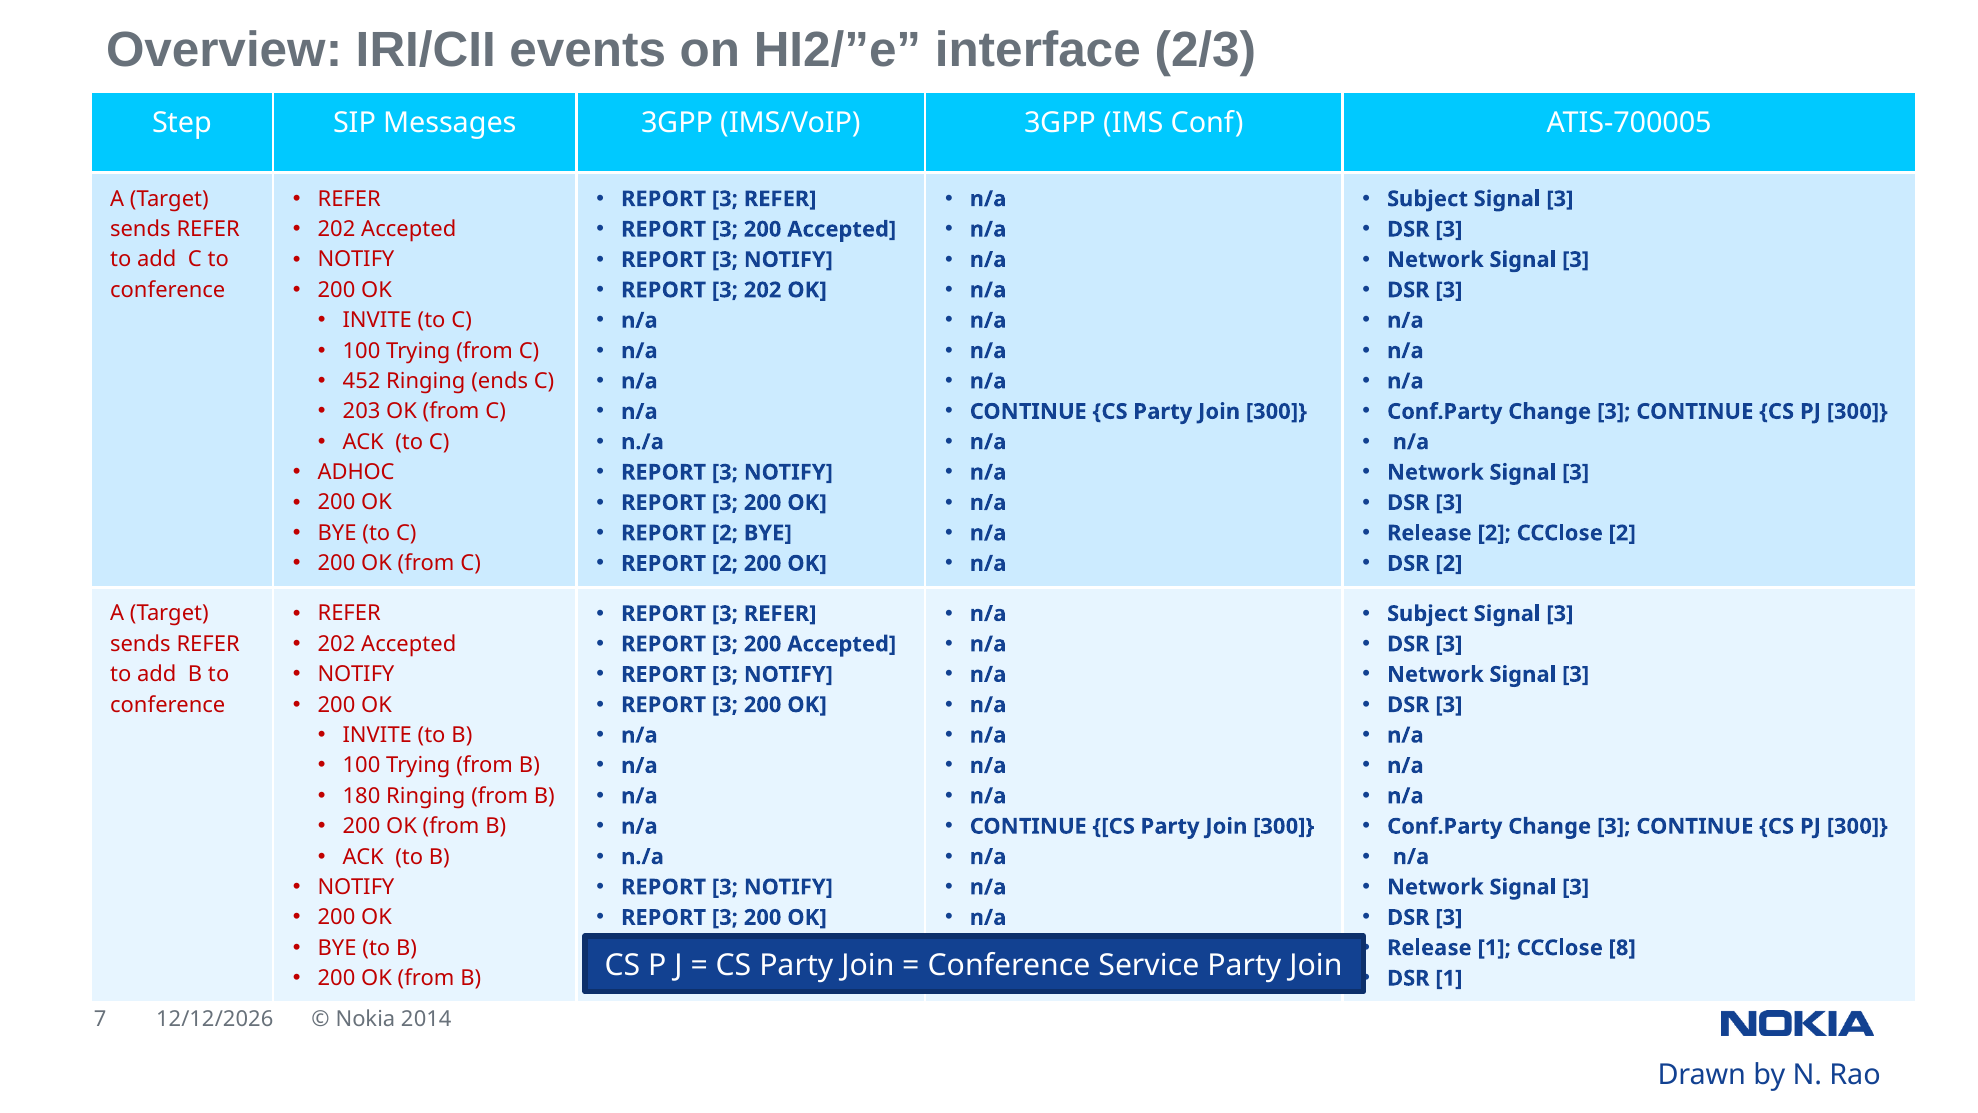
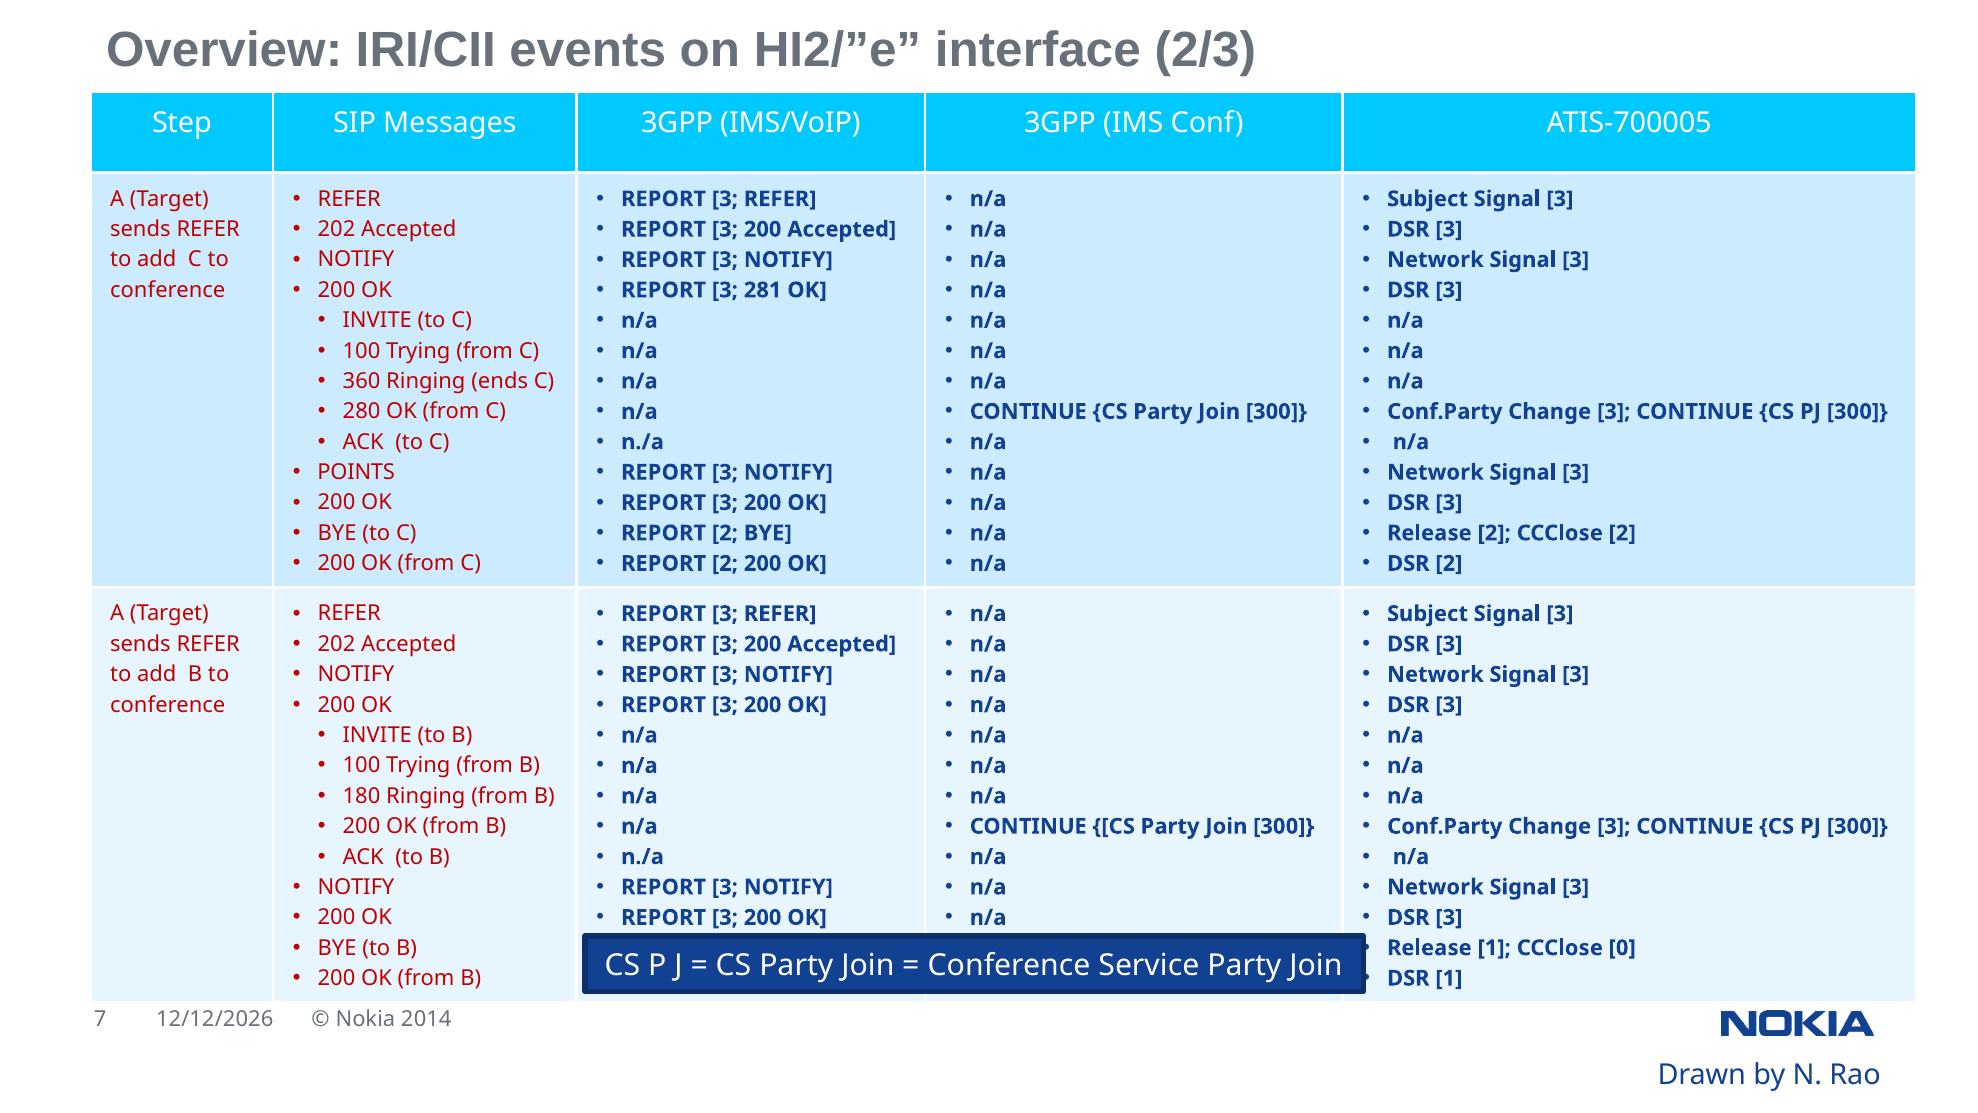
3 202: 202 -> 281 (763, 290)
452: 452 -> 360 (362, 381)
203: 203 -> 280 (362, 411)
ADHOC: ADHOC -> POINTS (356, 472)
8: 8 -> 0 (1622, 948)
